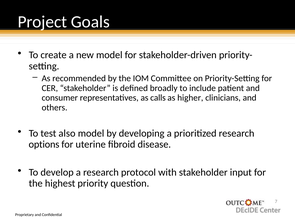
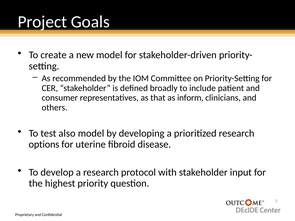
calls: calls -> that (158, 98)
higher: higher -> inform (190, 98)
